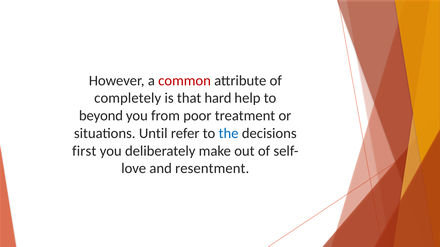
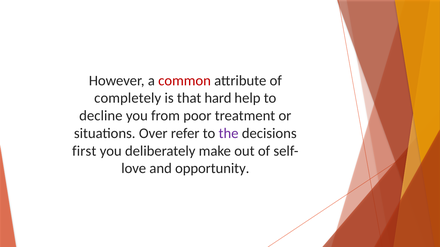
beyond: beyond -> decline (101, 116)
Until: Until -> Over (153, 134)
the colour: blue -> purple (229, 134)
resentment: resentment -> opportunity (212, 169)
